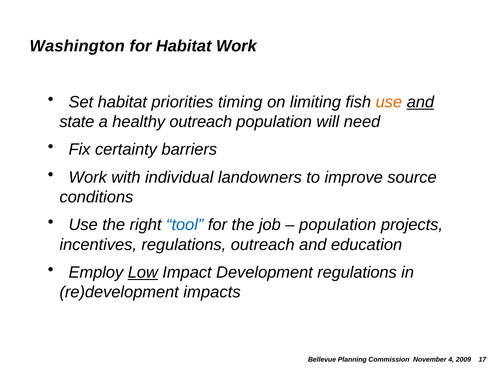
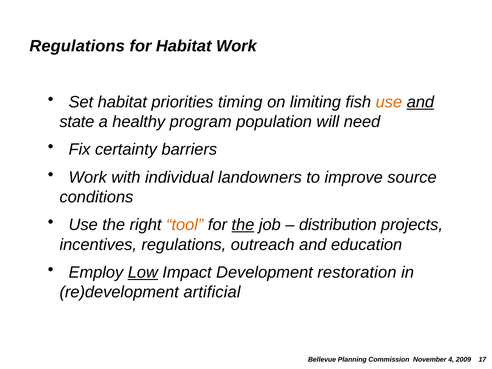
Washington: Washington -> Regulations (77, 46)
healthy outreach: outreach -> program (201, 122)
tool colour: blue -> orange (185, 225)
the underline: none -> present (243, 225)
population: population -> distribution (338, 225)
Development regulations: regulations -> restoration (357, 272)
impacts: impacts -> artificial (212, 292)
